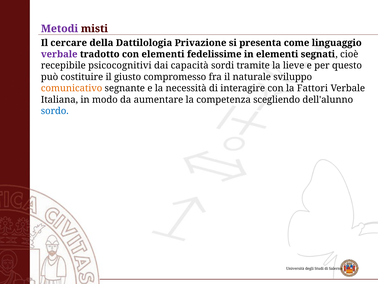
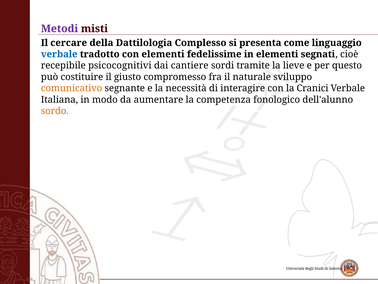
Privazione: Privazione -> Complesso (201, 43)
verbale colour: purple -> blue (59, 54)
capacità: capacità -> cantiere (190, 65)
Fattori: Fattori -> Cranici (313, 88)
scegliendo: scegliendo -> fonologico (277, 99)
sordo colour: blue -> orange (55, 111)
